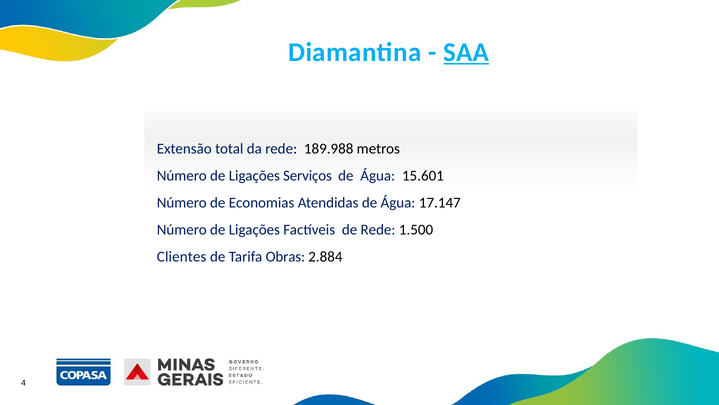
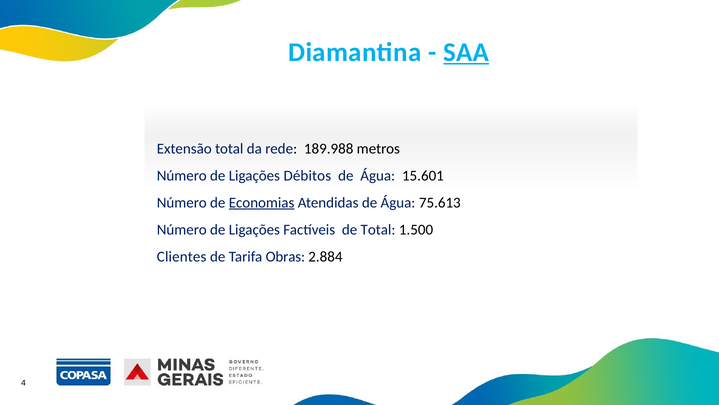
Serviços: Serviços -> Débitos (307, 175)
Economias underline: none -> present (262, 202)
17.147: 17.147 -> 75.613 (440, 202)
de Rede: Rede -> Total (378, 229)
